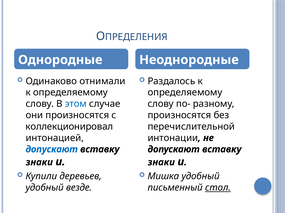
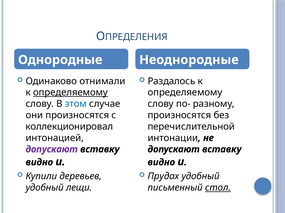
определяемому underline: none -> present (70, 93)
допускают colour: blue -> purple (52, 150)
знаки: знаки -> видно (39, 163)
знаки: знаки -> видно (161, 163)
Мишка: Мишка -> Прудах (163, 177)
везде: везде -> лещи (79, 188)
